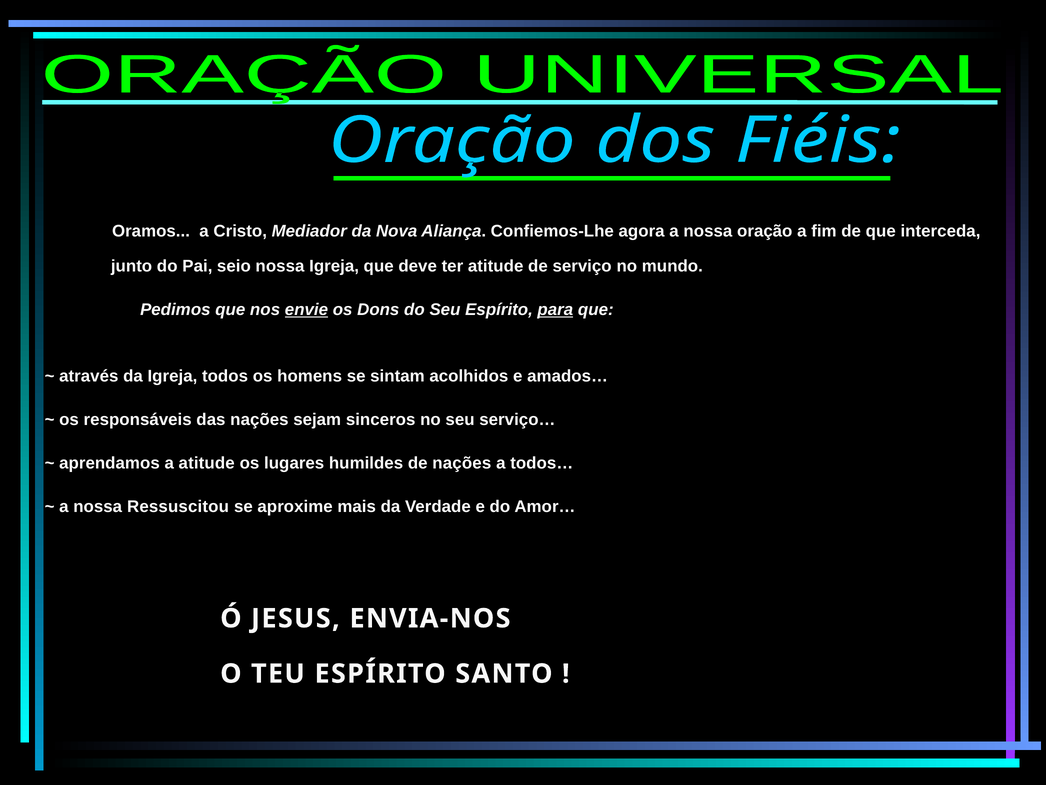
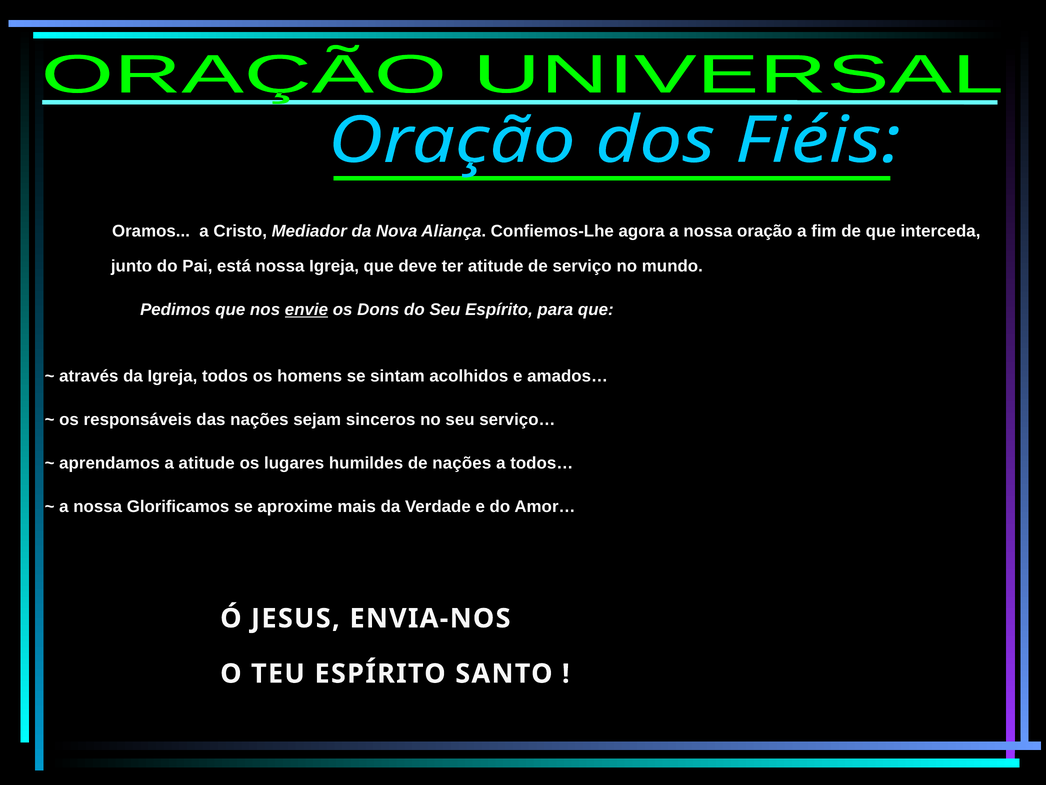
seio: seio -> está (234, 266)
para underline: present -> none (555, 309)
Ressuscitou: Ressuscitou -> Glorificamos (178, 507)
